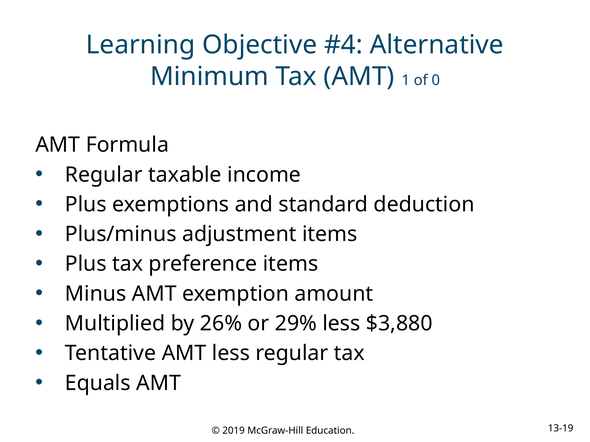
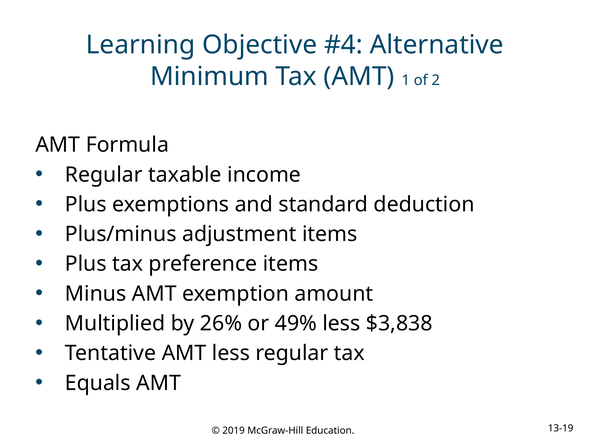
0: 0 -> 2 (436, 80)
29%: 29% -> 49% (296, 324)
$3,880: $3,880 -> $3,838 (399, 324)
